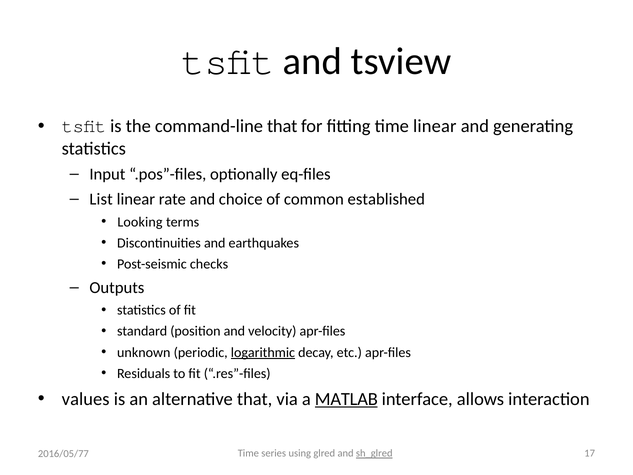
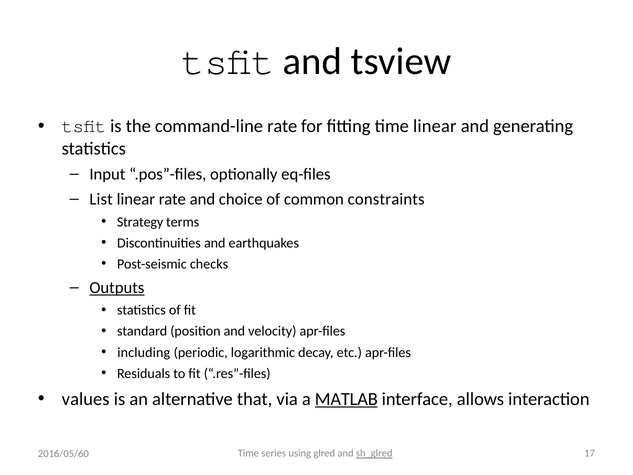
command-line that: that -> rate (282, 126)
established: established -> constraints (386, 199)
Looking: Looking -> Strategy (140, 222)
Outputs underline: none -> present (117, 288)
unknown: unknown -> including (144, 352)
logarithmic underline: present -> none (263, 352)
2016/05/77: 2016/05/77 -> 2016/05/60 (63, 453)
